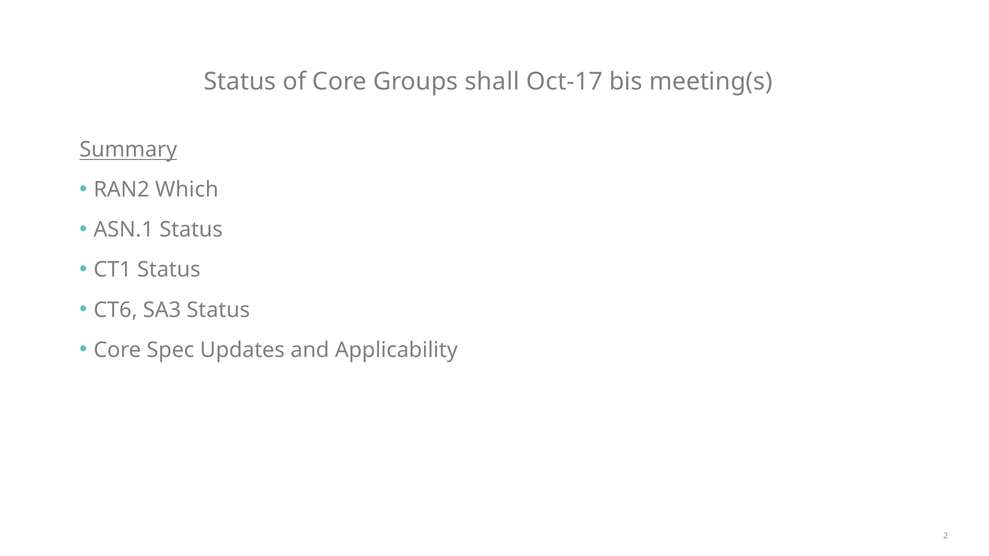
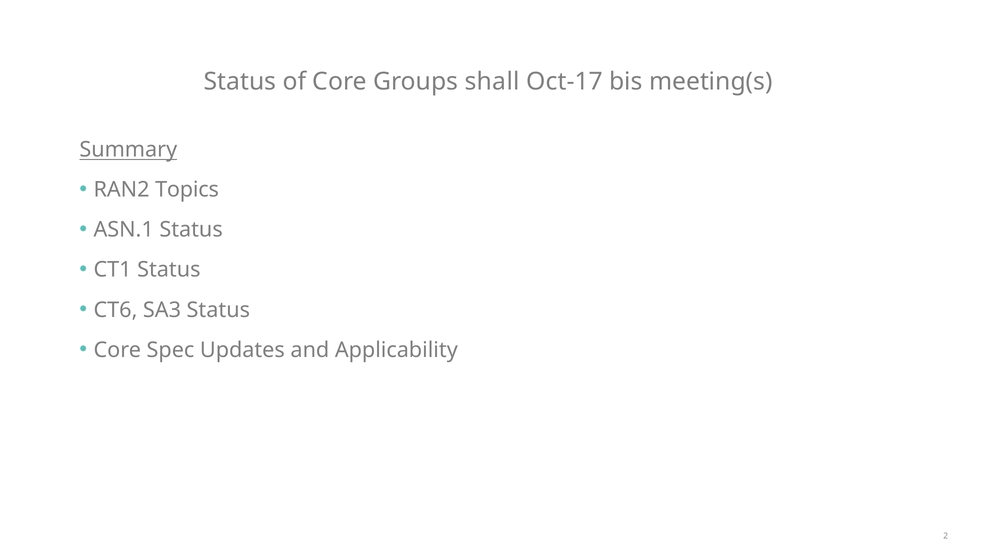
Which: Which -> Topics (187, 190)
